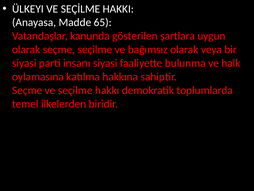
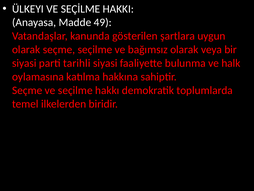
65: 65 -> 49 (103, 22)
insanı: insanı -> tarihli (77, 63)
